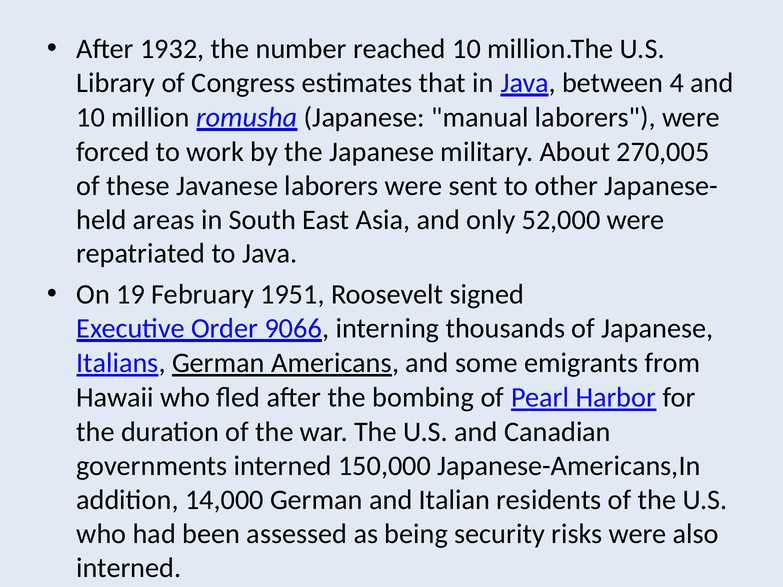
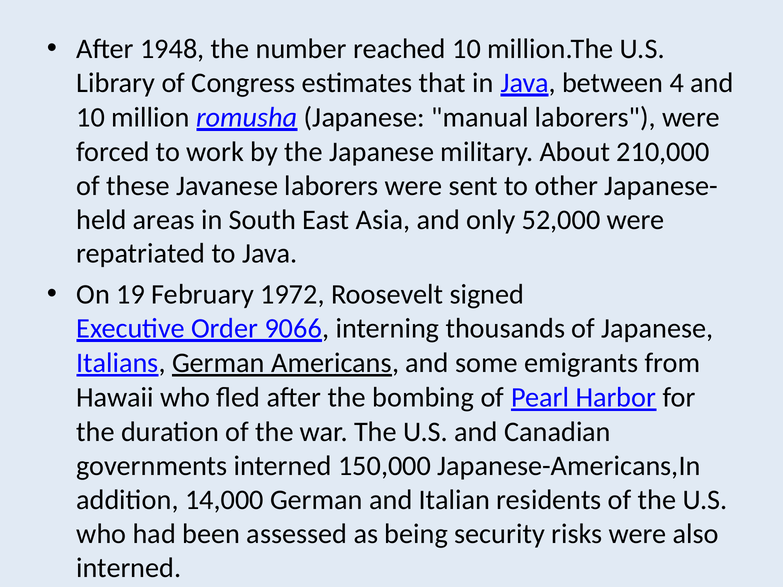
1932: 1932 -> 1948 (172, 49)
270,005: 270,005 -> 210,000 (663, 152)
1951: 1951 -> 1972 (292, 295)
